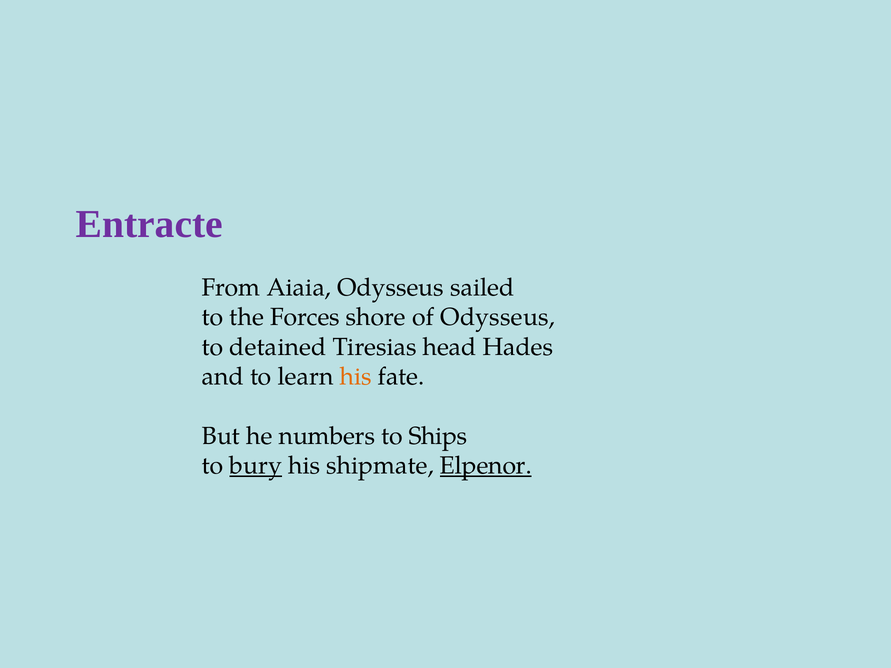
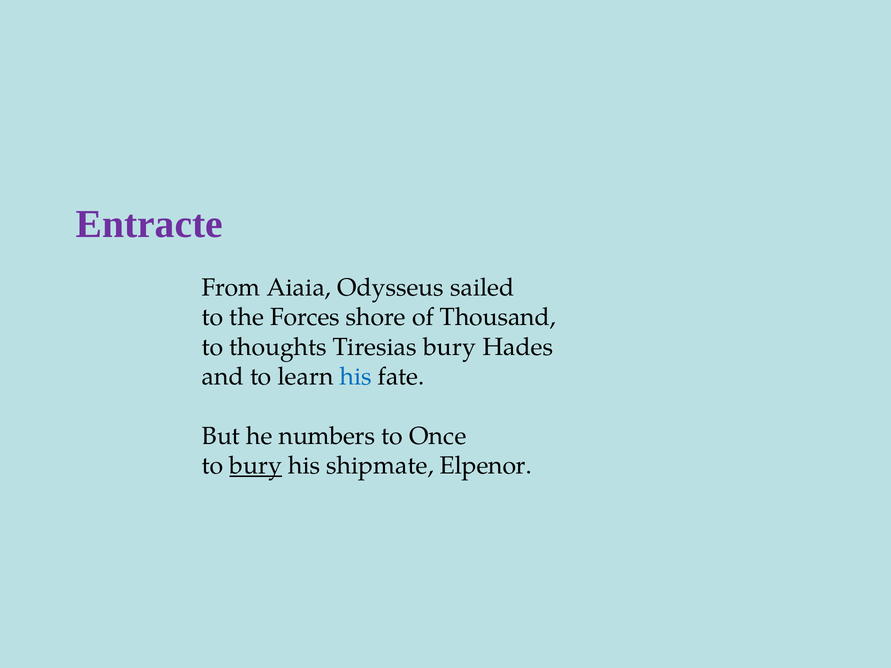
of Odysseus: Odysseus -> Thousand (498, 317)
detained: detained -> thoughts (278, 347)
Tiresias head: head -> bury (449, 347)
his colour: orange -> blue (356, 377)
Ships: Ships -> Once (438, 436)
Elpenor underline: present -> none (486, 466)
